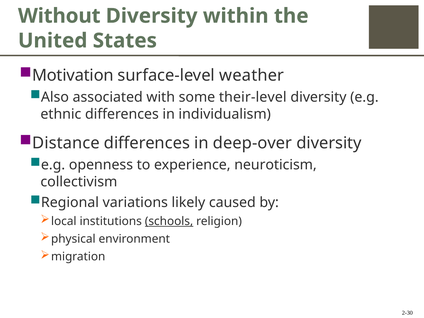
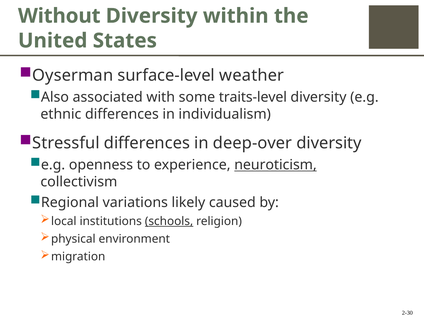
Motivation: Motivation -> Oyserman (73, 75)
their-level: their-level -> traits-level (253, 97)
Distance: Distance -> Stressful (66, 143)
neuroticism underline: none -> present (275, 165)
